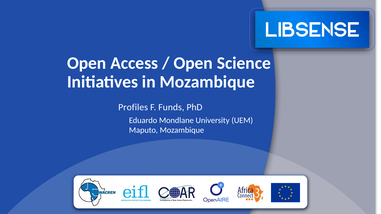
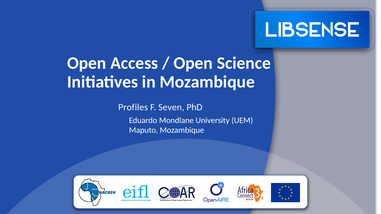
Funds: Funds -> Seven (171, 107)
